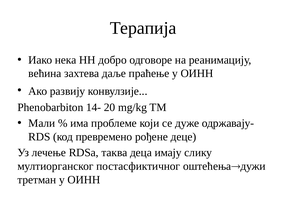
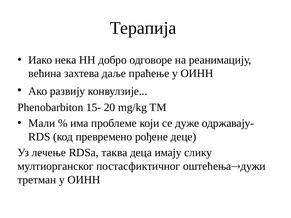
14-: 14- -> 15- (94, 108)
